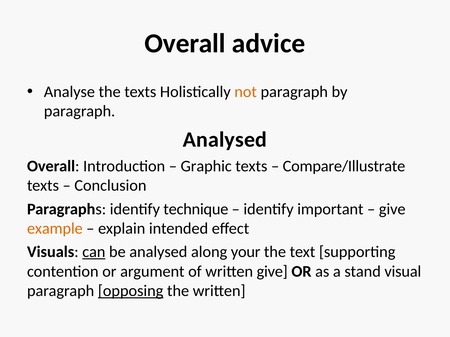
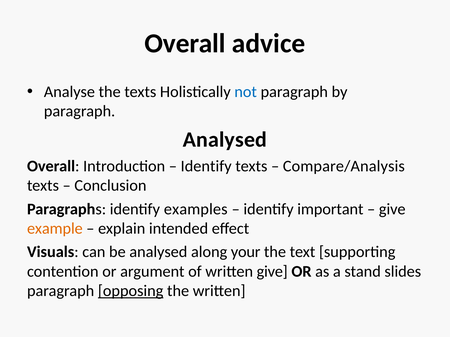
not colour: orange -> blue (246, 92)
Graphic: Graphic -> Identify (206, 166)
Compare/Illustrate: Compare/Illustrate -> Compare/Analysis (344, 166)
technique: technique -> examples (196, 209)
can underline: present -> none (94, 252)
visual: visual -> slides (403, 272)
